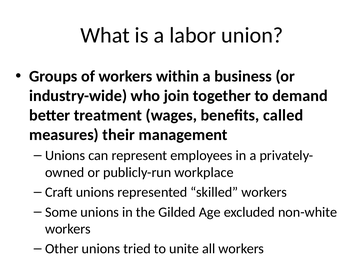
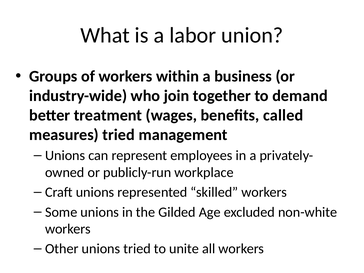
measures their: their -> tried (119, 135)
